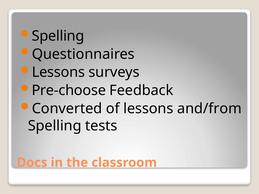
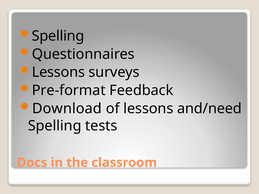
Pre-choose: Pre-choose -> Pre-format (69, 90)
Converted: Converted -> Download (67, 109)
and/from: and/from -> and/need (209, 109)
